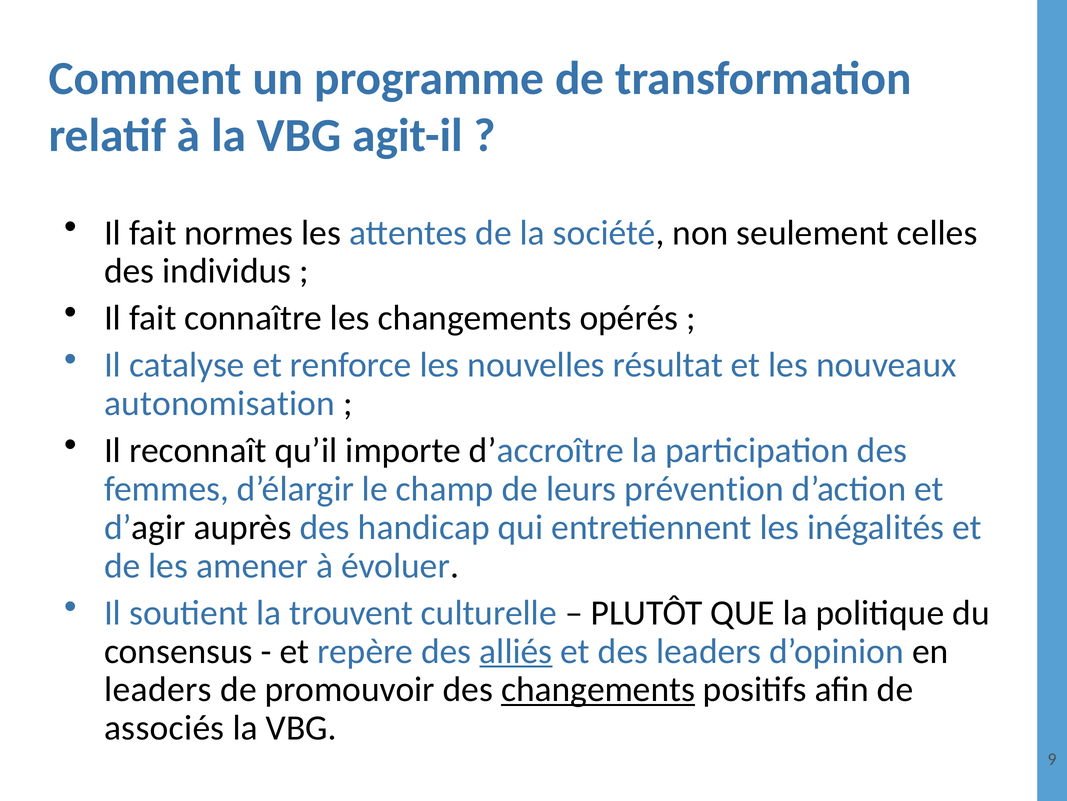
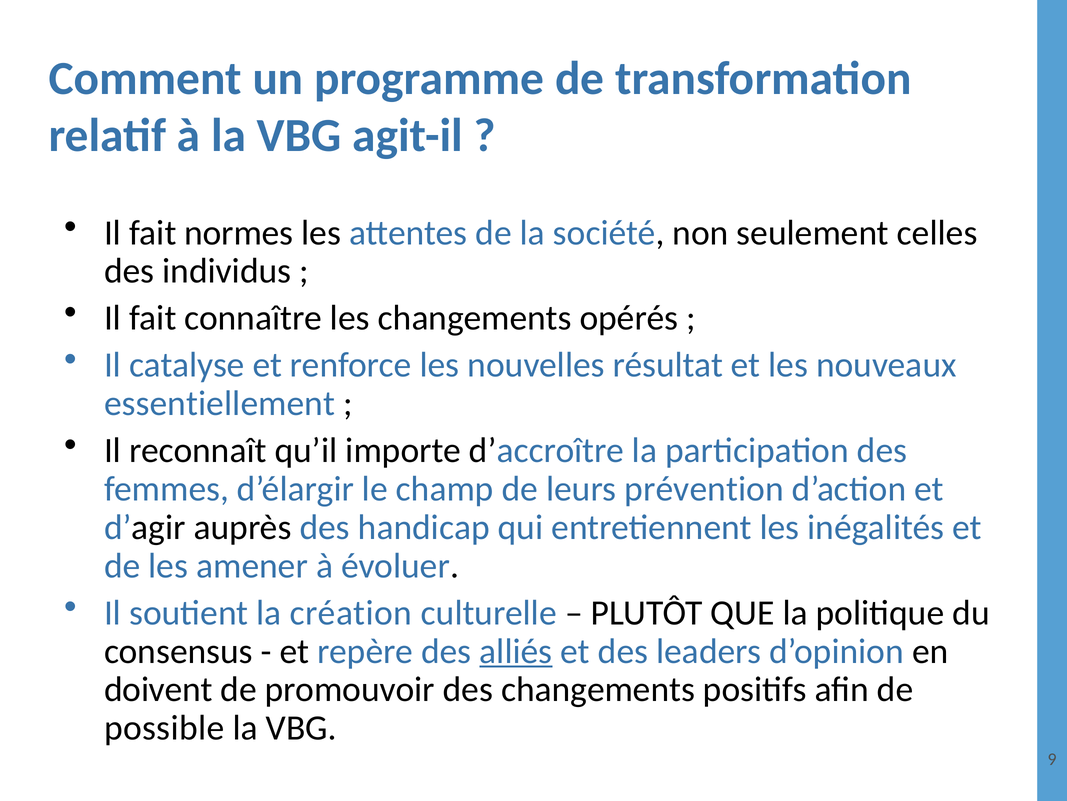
autonomisation: autonomisation -> essentiellement (220, 403)
trouvent: trouvent -> création (351, 612)
leaders: leaders -> doivent (158, 689)
changements underline: present -> none (598, 689)
associés: associés -> possible (164, 727)
